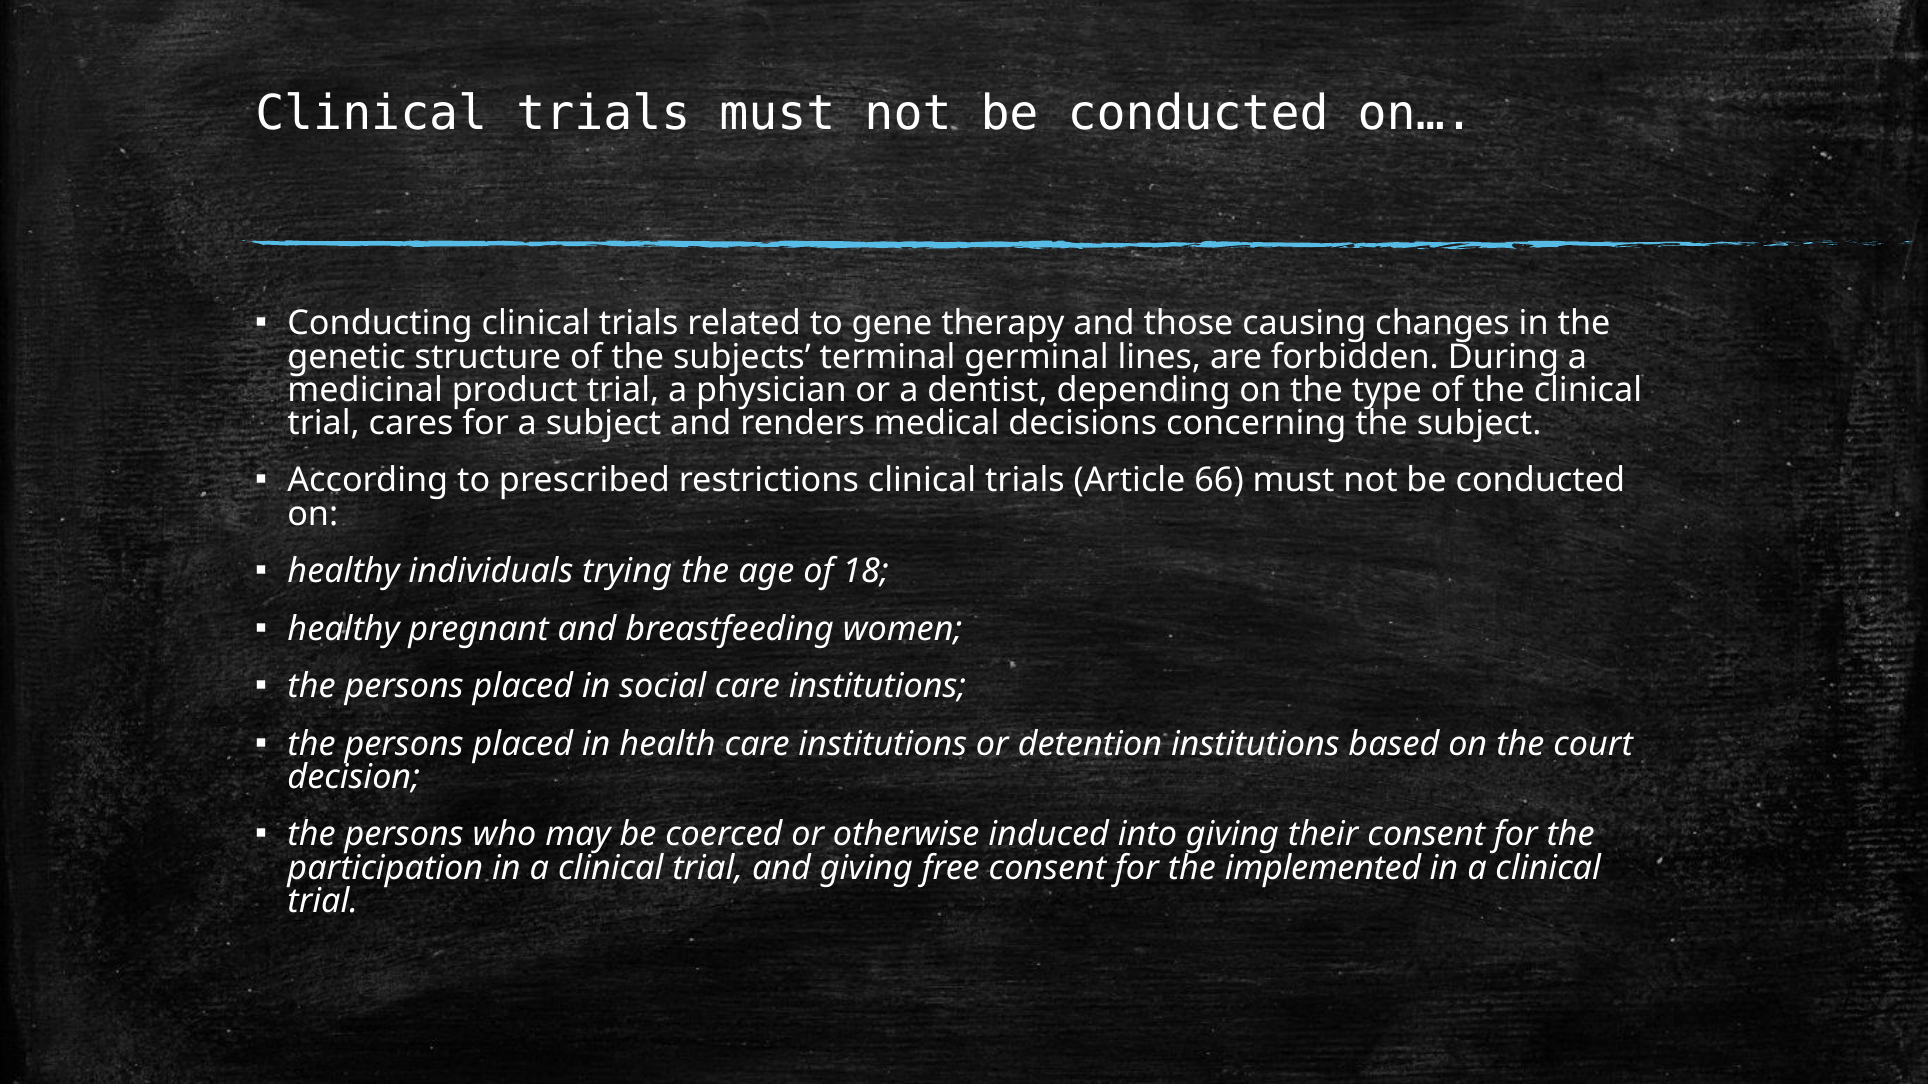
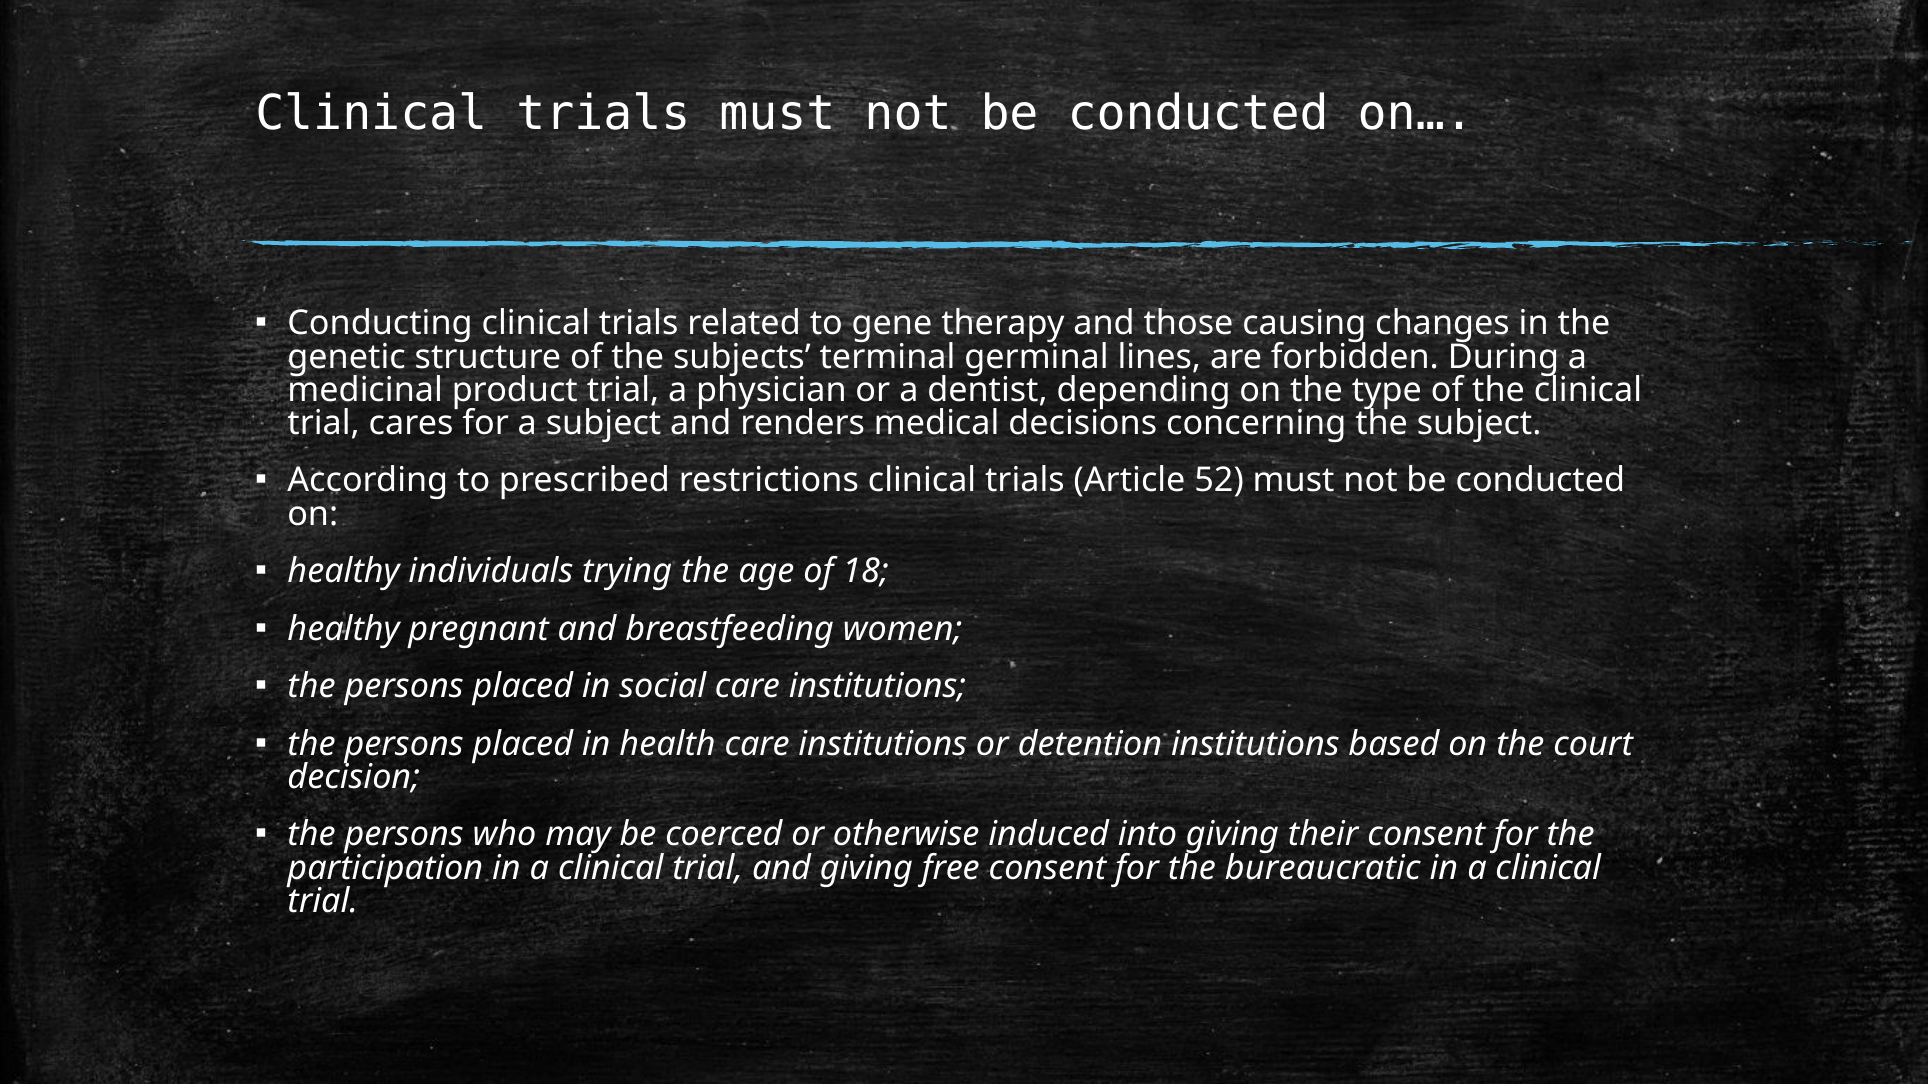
66: 66 -> 52 (1219, 481)
implemented: implemented -> bureaucratic (1323, 868)
